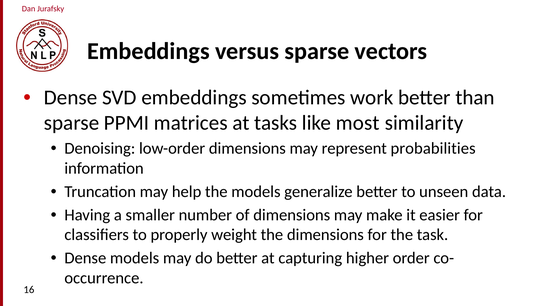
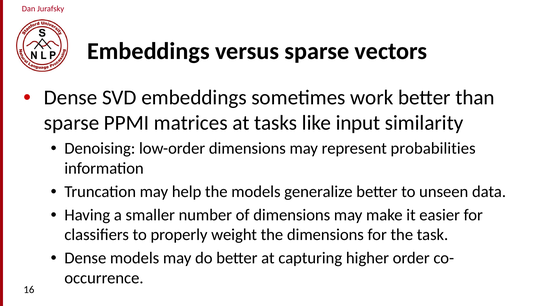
most: most -> input (358, 123)
